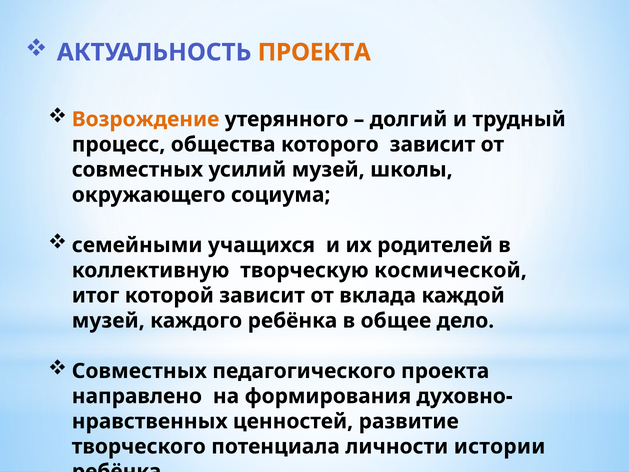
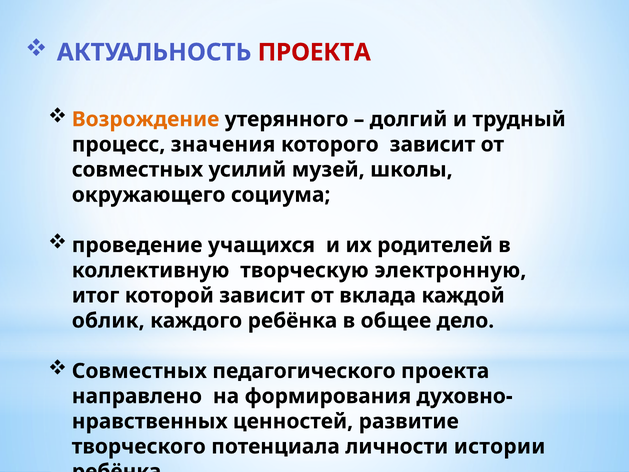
ПРОЕКТА colour: orange -> red (314, 52)
общества: общества -> значения (223, 144)
семейными: семейными -> проведение (137, 245)
космической: космической -> электронную (450, 270)
музей: музей -> облик (108, 321)
